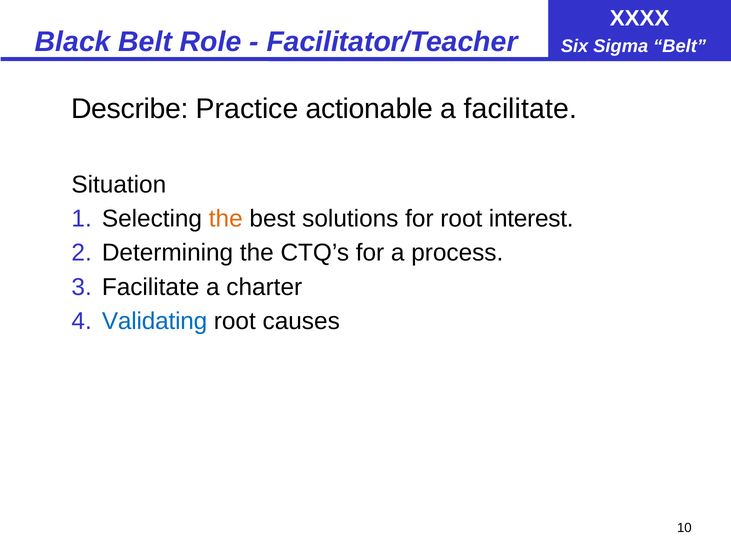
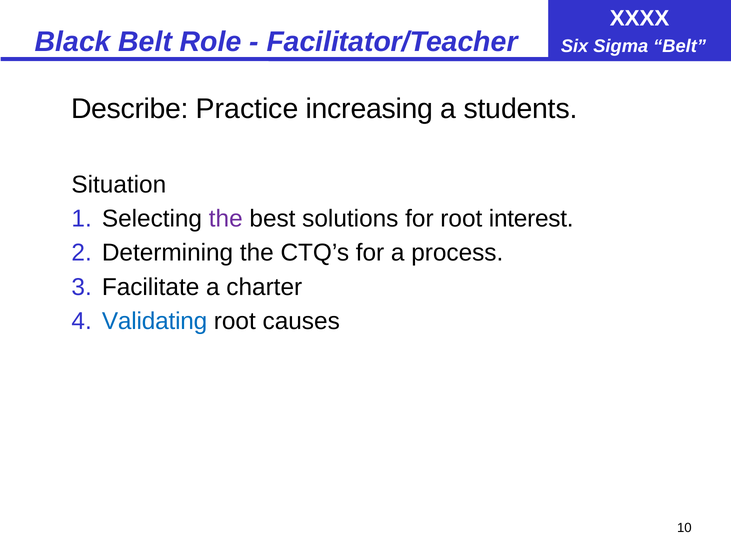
actionable: actionable -> increasing (369, 109)
a facilitate: facilitate -> students (521, 109)
the colour: orange -> purple (226, 219)
